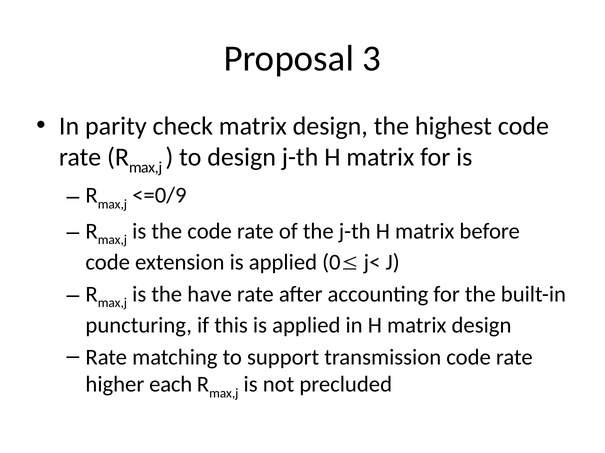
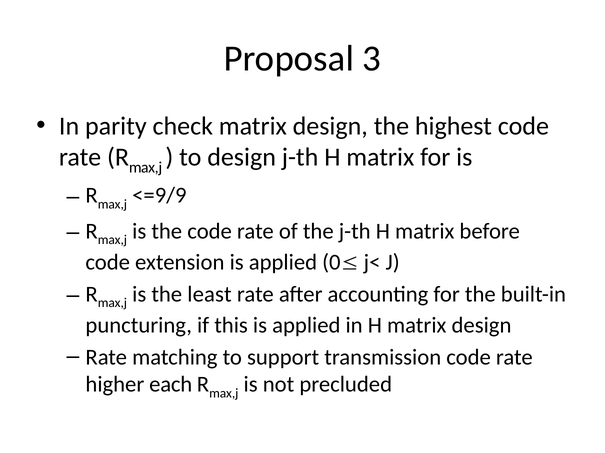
<=0/9: <=0/9 -> <=9/9 (159, 196)
have: have -> least (209, 295)
